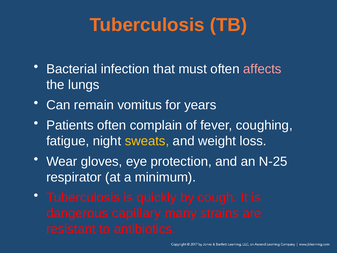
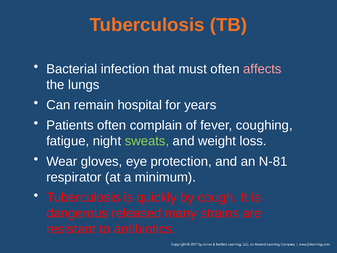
vomitus: vomitus -> hospital (140, 105)
sweats colour: yellow -> light green (147, 141)
N-25: N-25 -> N-81 (273, 161)
capillary: capillary -> released (137, 213)
